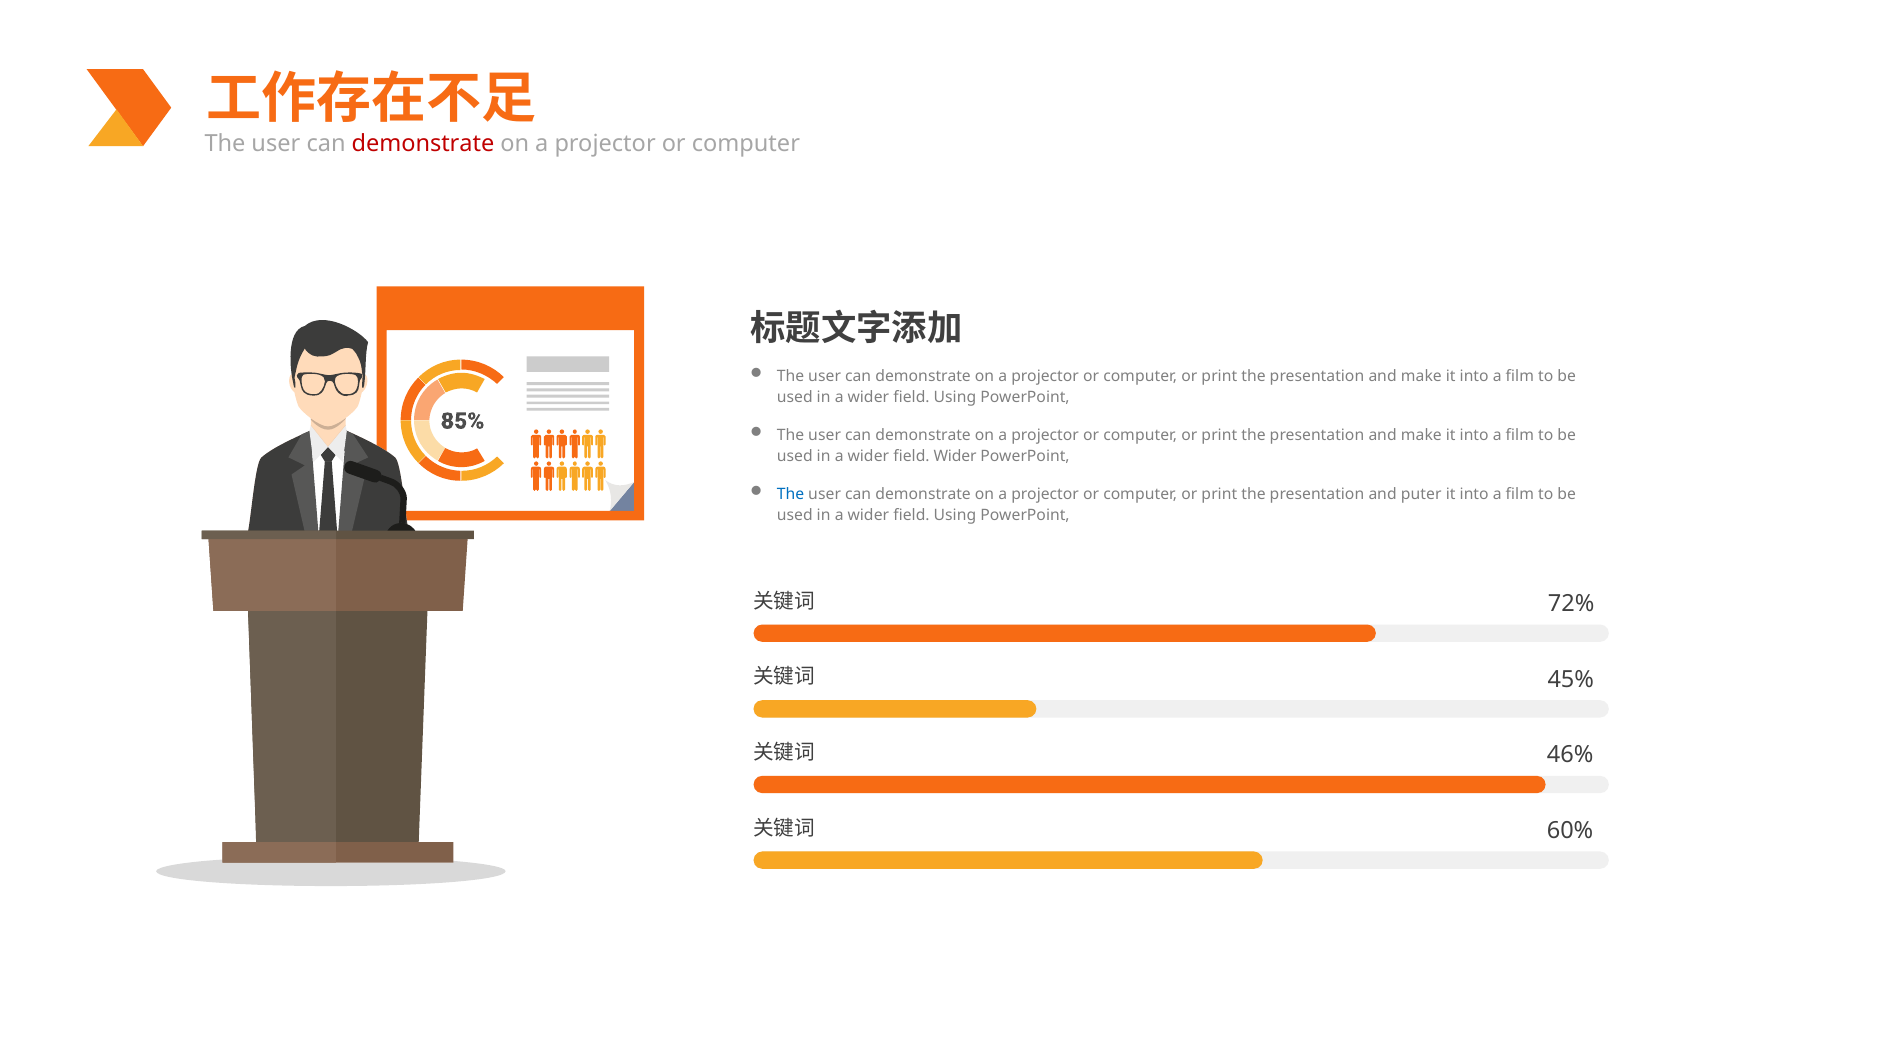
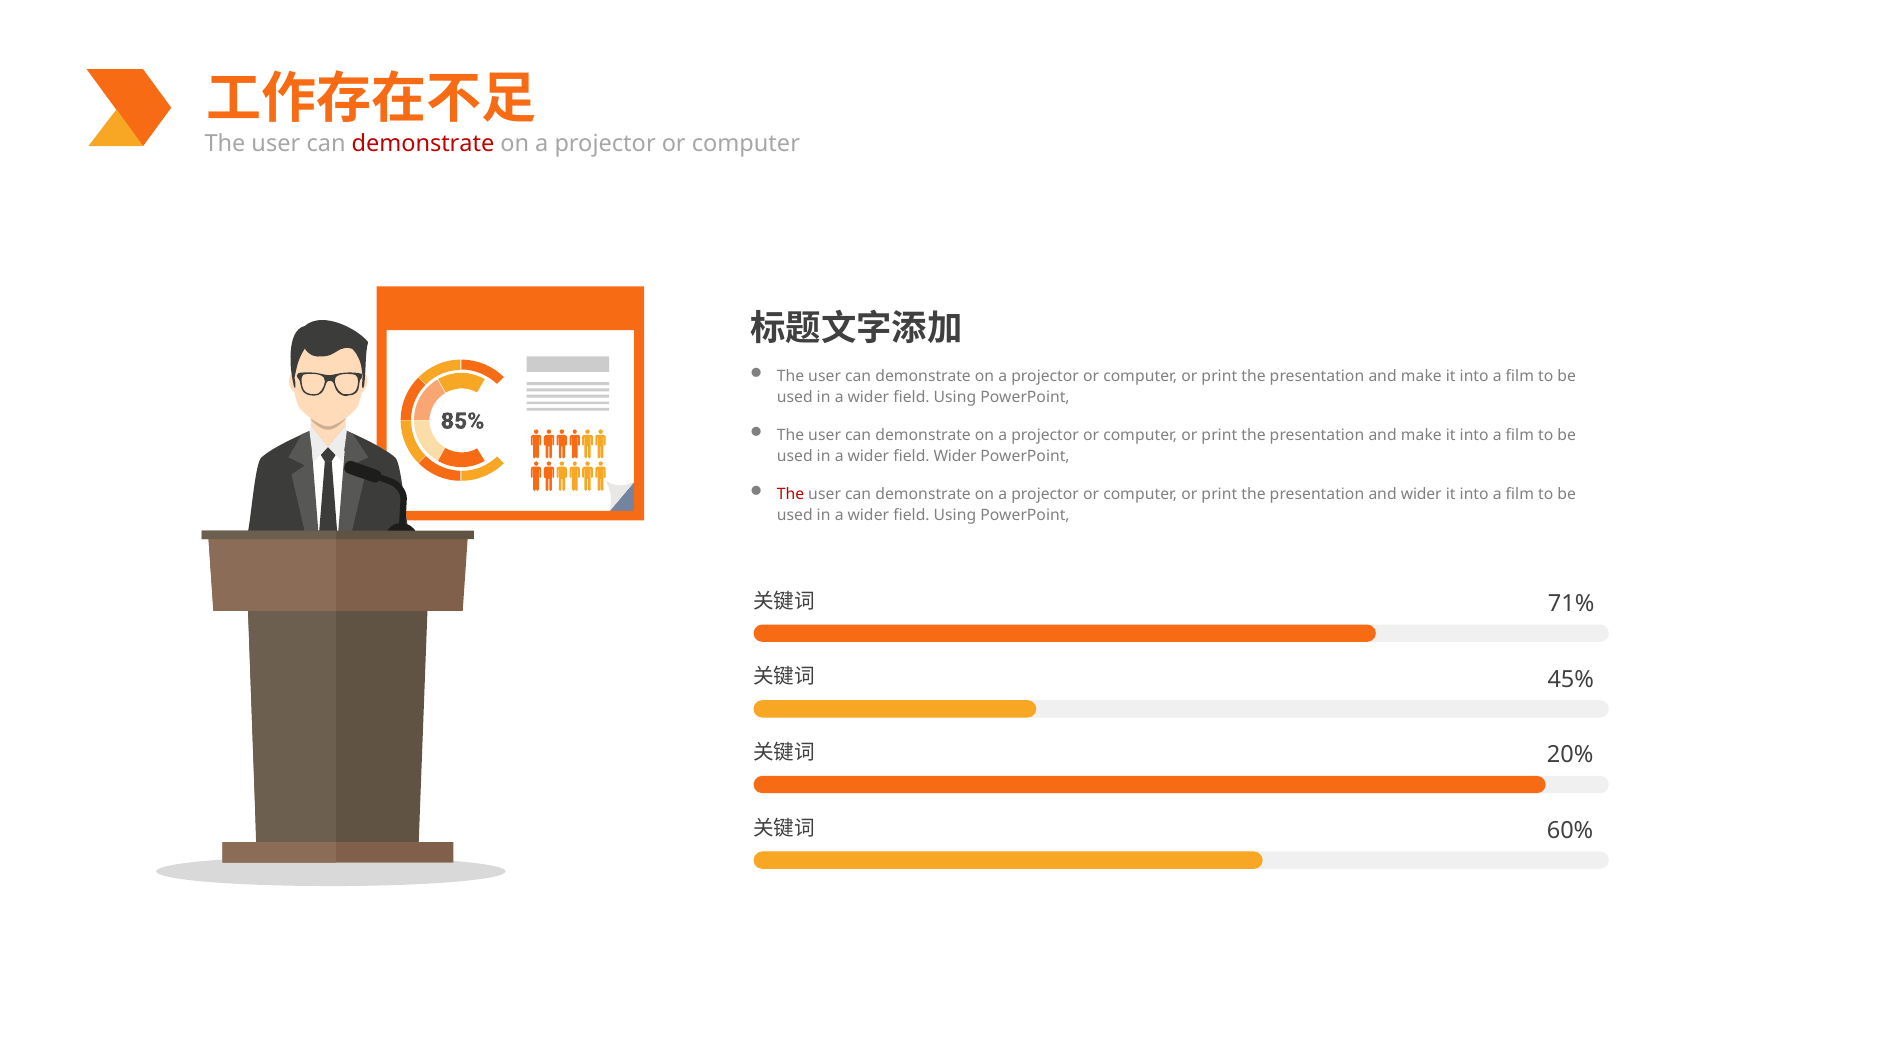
The colour: blue -> red (791, 494)
and puter: puter -> wider (1421, 494)
72%: 72% -> 71% (1571, 604)
46%: 46% -> 20% (1570, 755)
